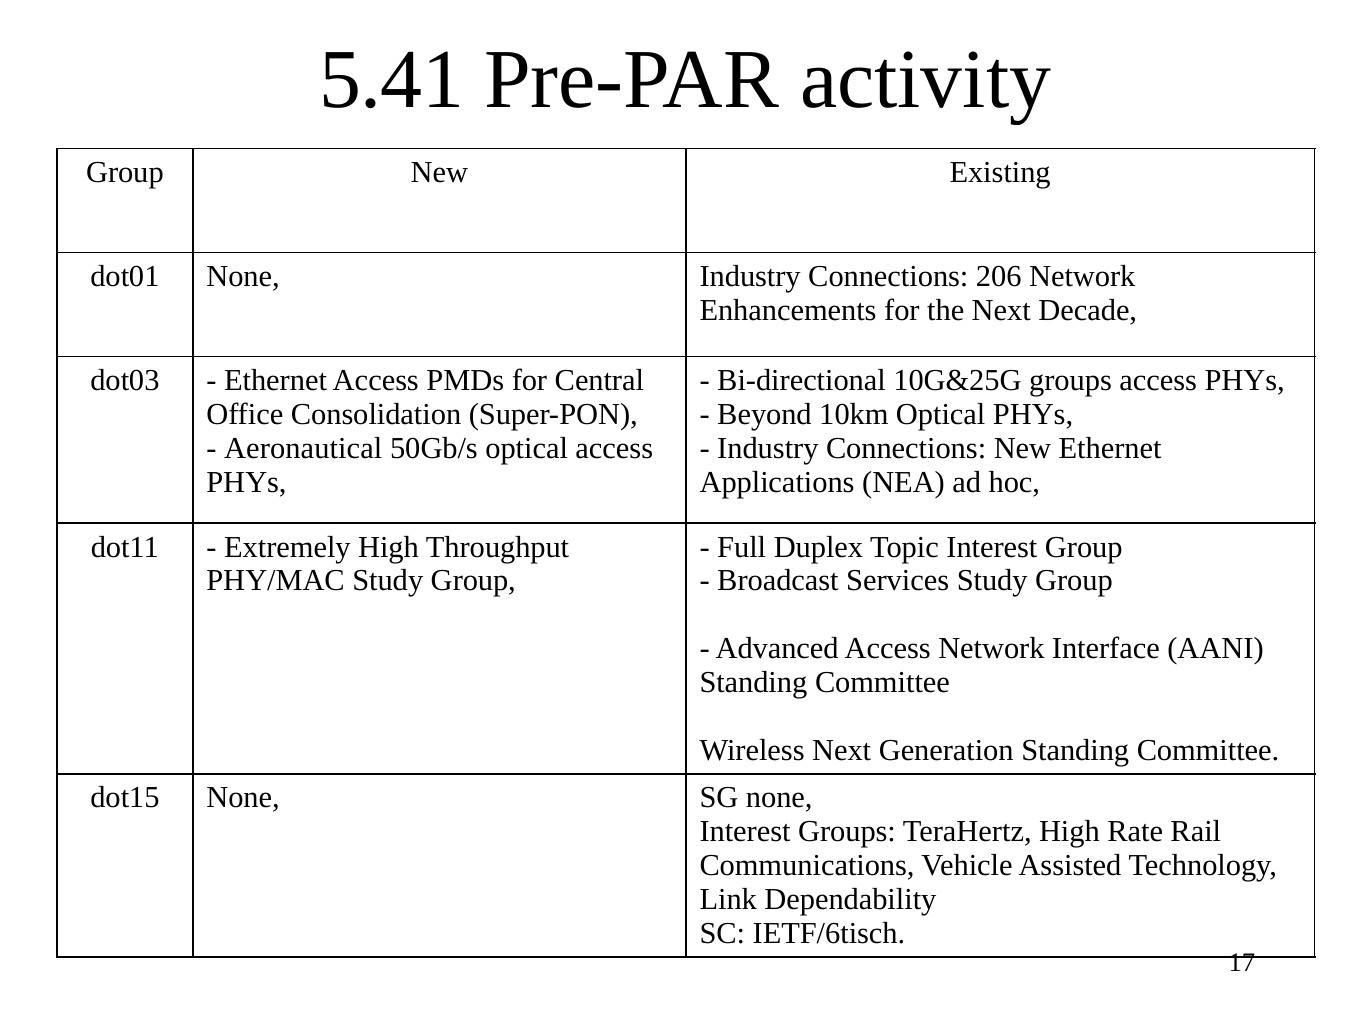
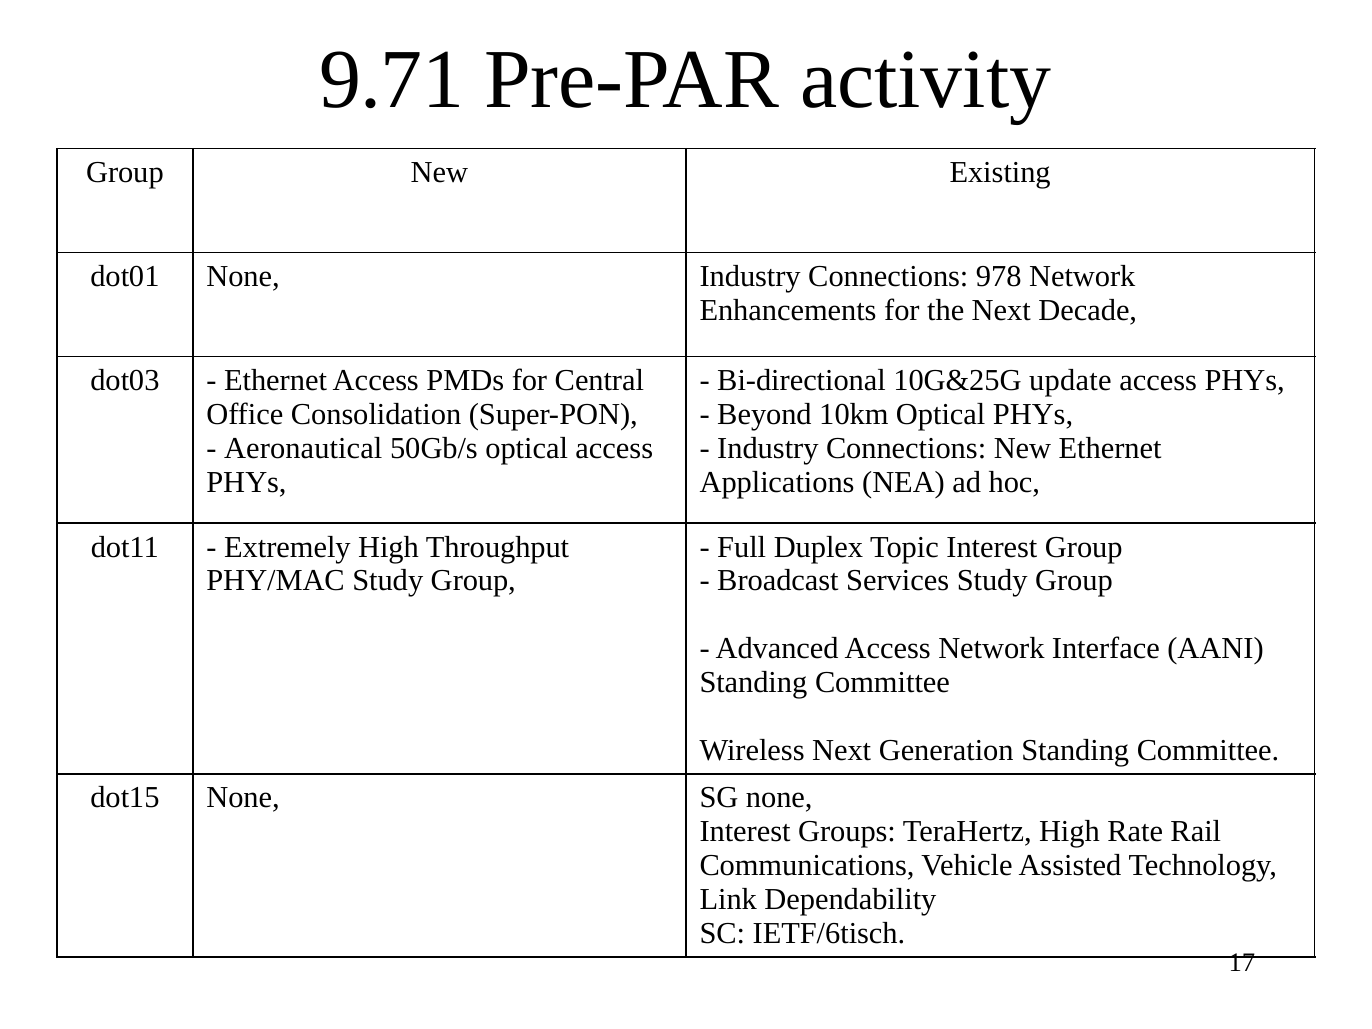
5.41: 5.41 -> 9.71 (392, 80)
206: 206 -> 978 (999, 277)
10G&25G groups: groups -> update (1070, 381)
